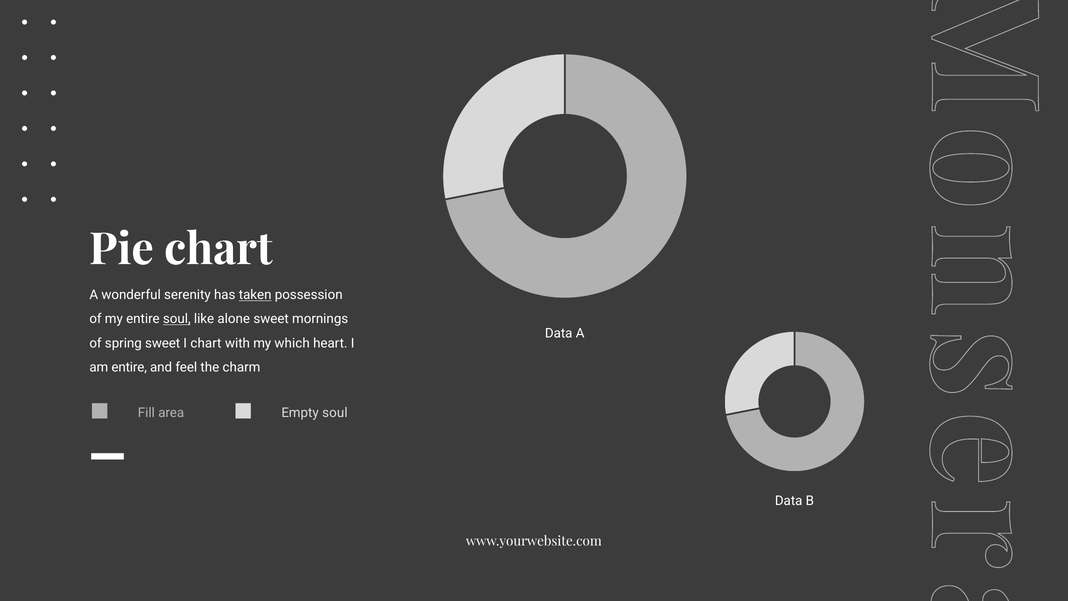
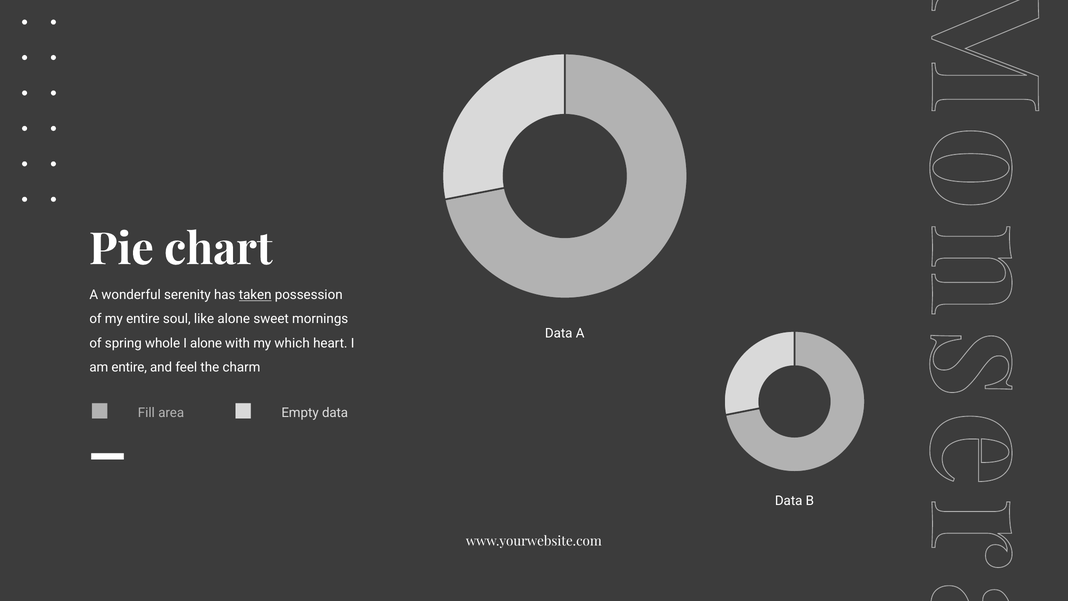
soul underline: present -> none (177, 319)
spring sweet: sweet -> whole (163, 343)
I chart: chart -> alone (206, 343)
Empty soul: soul -> data (335, 412)
